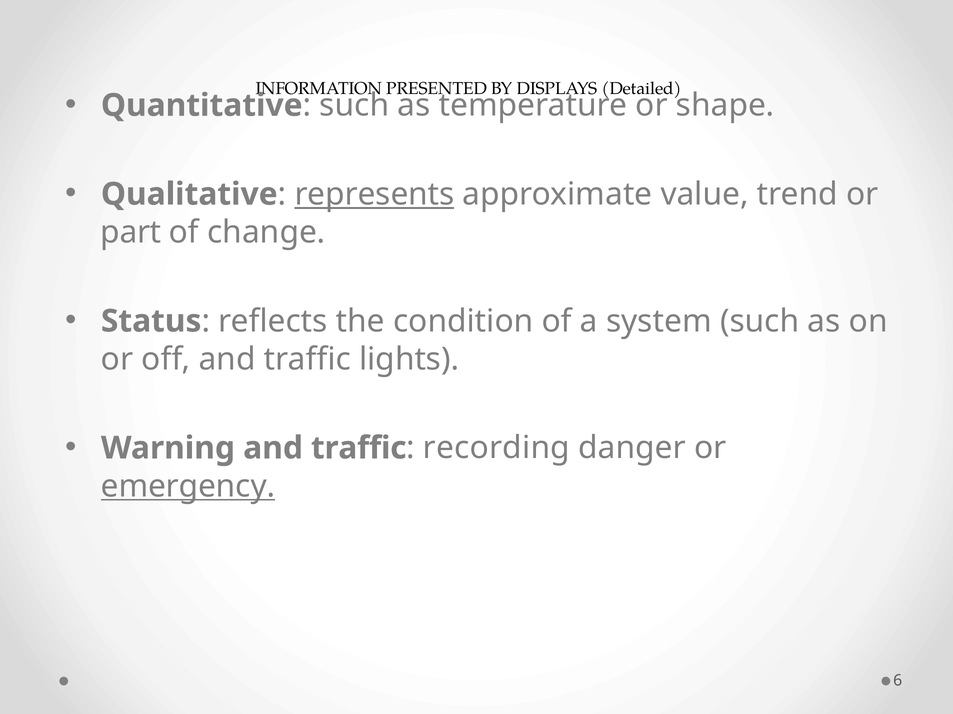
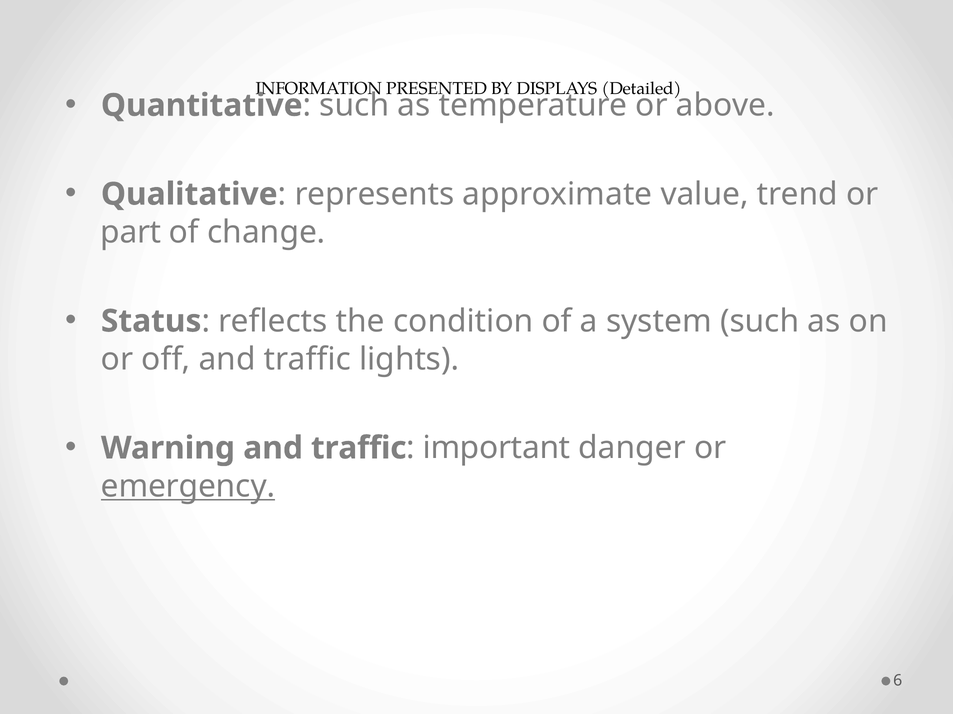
shape: shape -> above (725, 105)
represents underline: present -> none (374, 194)
recording: recording -> important (497, 448)
